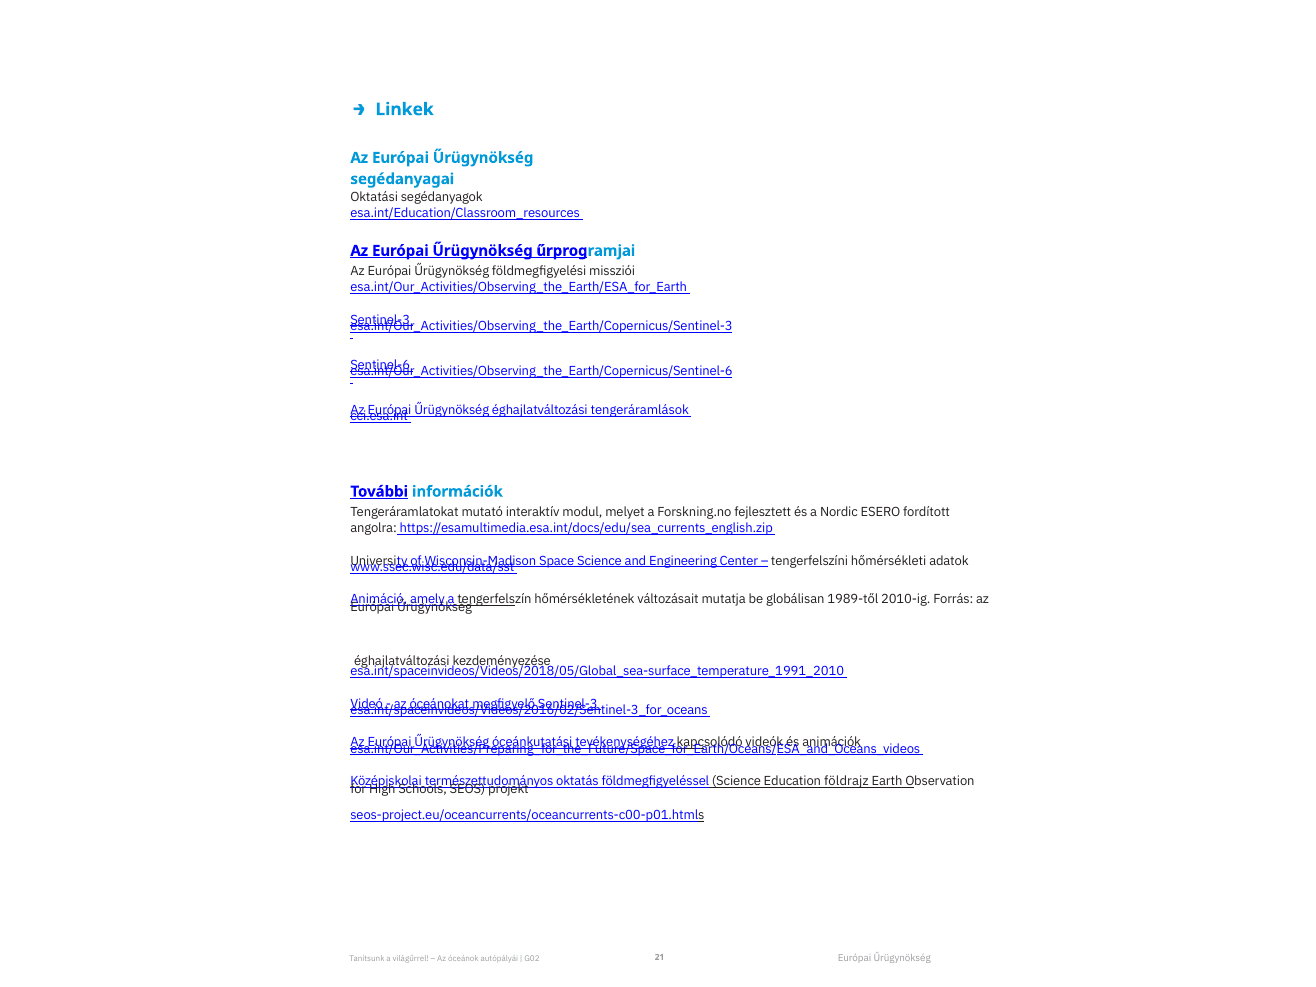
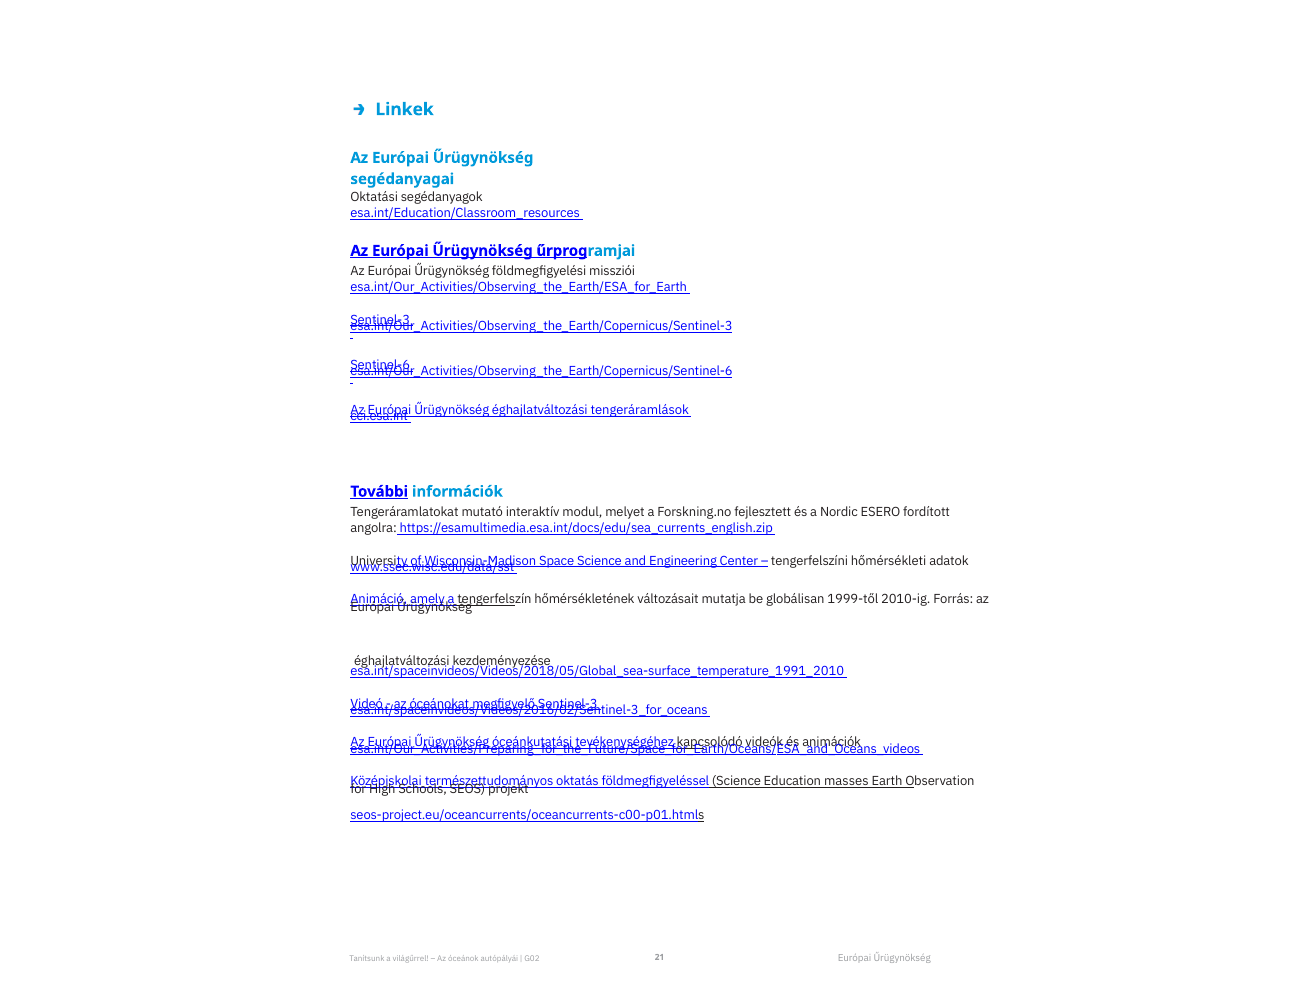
1989-től: 1989-től -> 1999-től (853, 600)
földrajz: földrajz -> masses (846, 781)
